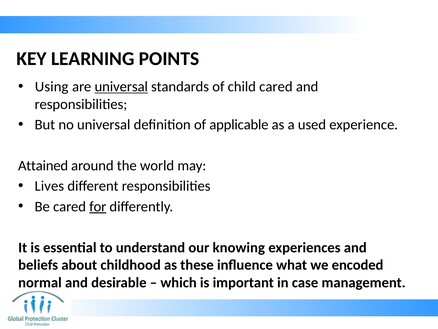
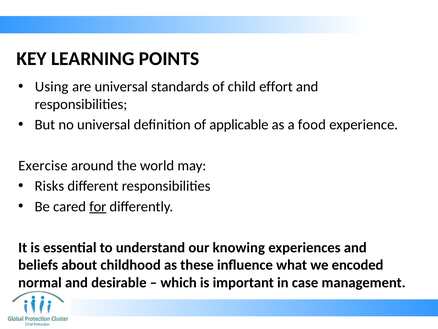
universal underline: present -> none (121, 87)
child cared: cared -> effort (276, 87)
used: used -> food (312, 125)
Attained: Attained -> Exercise (43, 165)
Lives: Lives -> Risks (49, 186)
